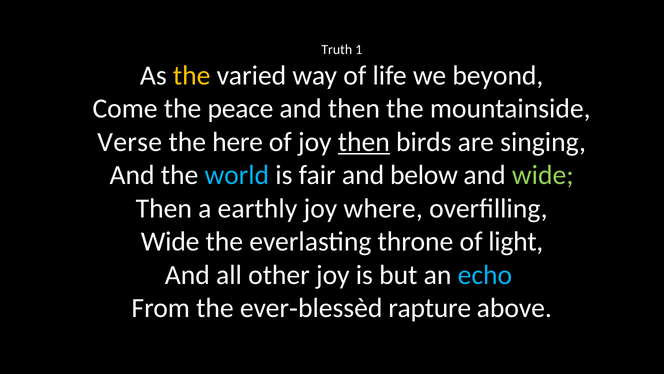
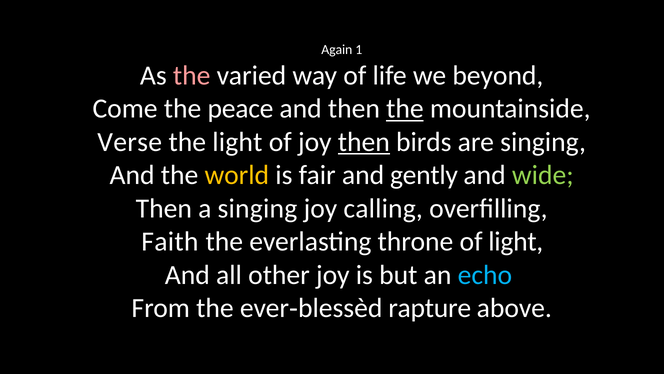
Truth: Truth -> Again (337, 49)
the colour: yellow -> pink (192, 75)
the underline: none -> present (405, 109)
the here: here -> light (237, 142)
world colour: light blue -> yellow (237, 175)
below: below -> gently (424, 175)
a earthly: earthly -> singing (257, 208)
where: where -> calling (383, 208)
Wide: Wide -> Faith (170, 241)
